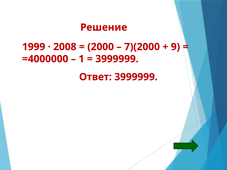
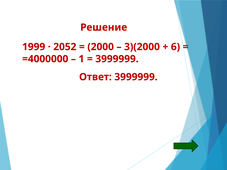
2008: 2008 -> 2052 (65, 47)
7)(2000: 7)(2000 -> 3)(2000 (142, 47)
9: 9 -> 6 (175, 47)
